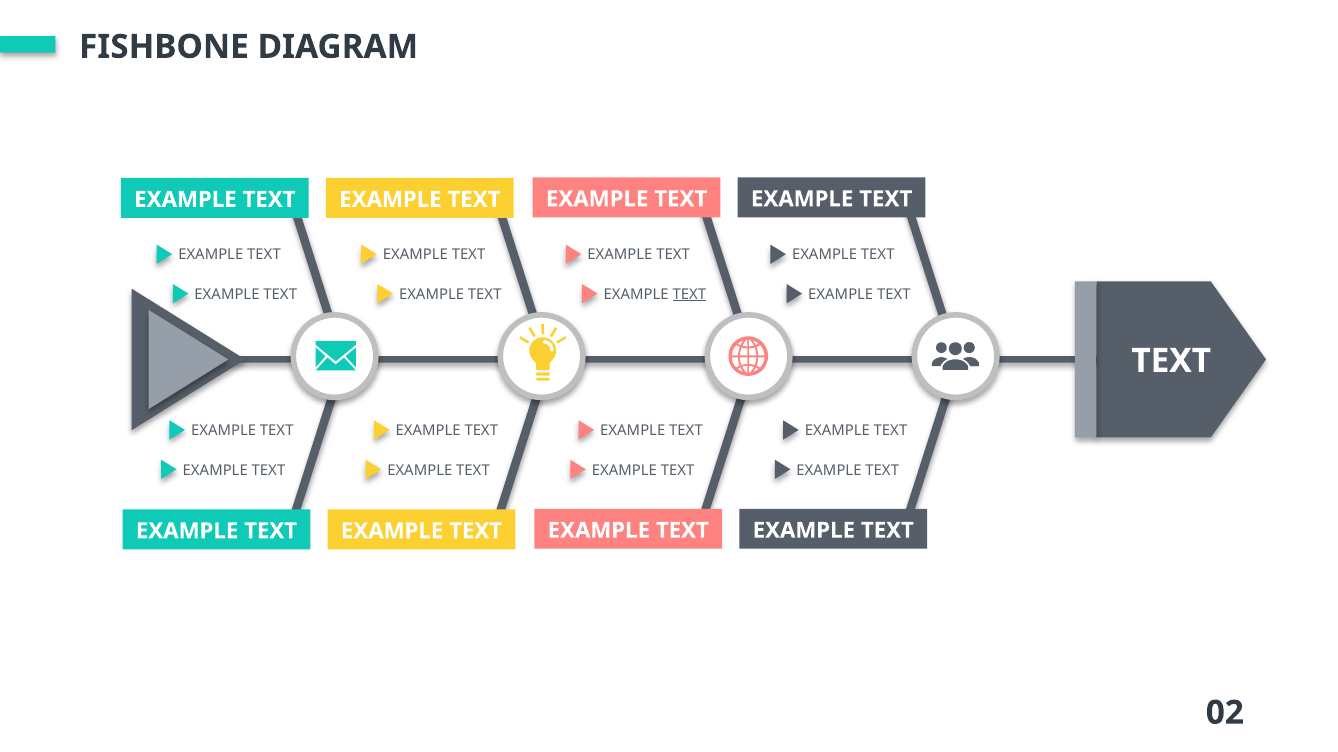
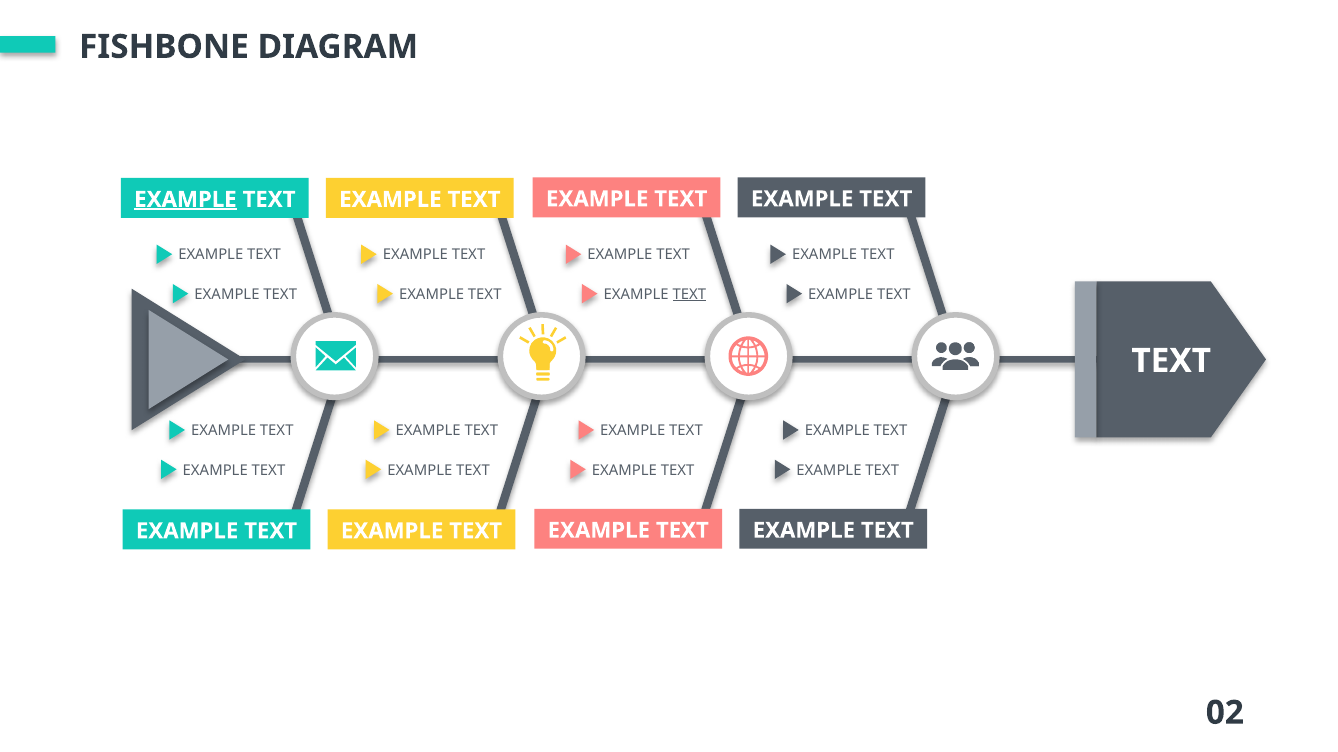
EXAMPLE underline: none -> present (185, 200)
